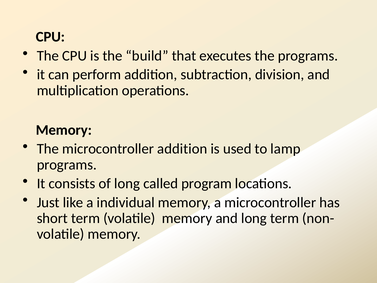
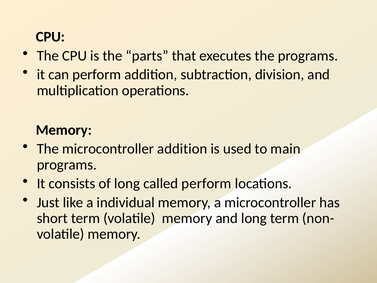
build: build -> parts (147, 56)
lamp: lamp -> main (286, 149)
called program: program -> perform (206, 183)
